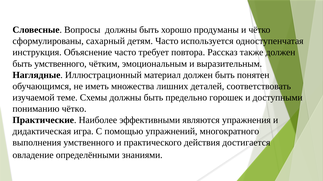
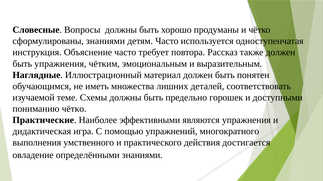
сформулированы сахарный: сахарный -> знаниями (105, 41)
быть умственного: умственного -> упражнения (60, 64)
